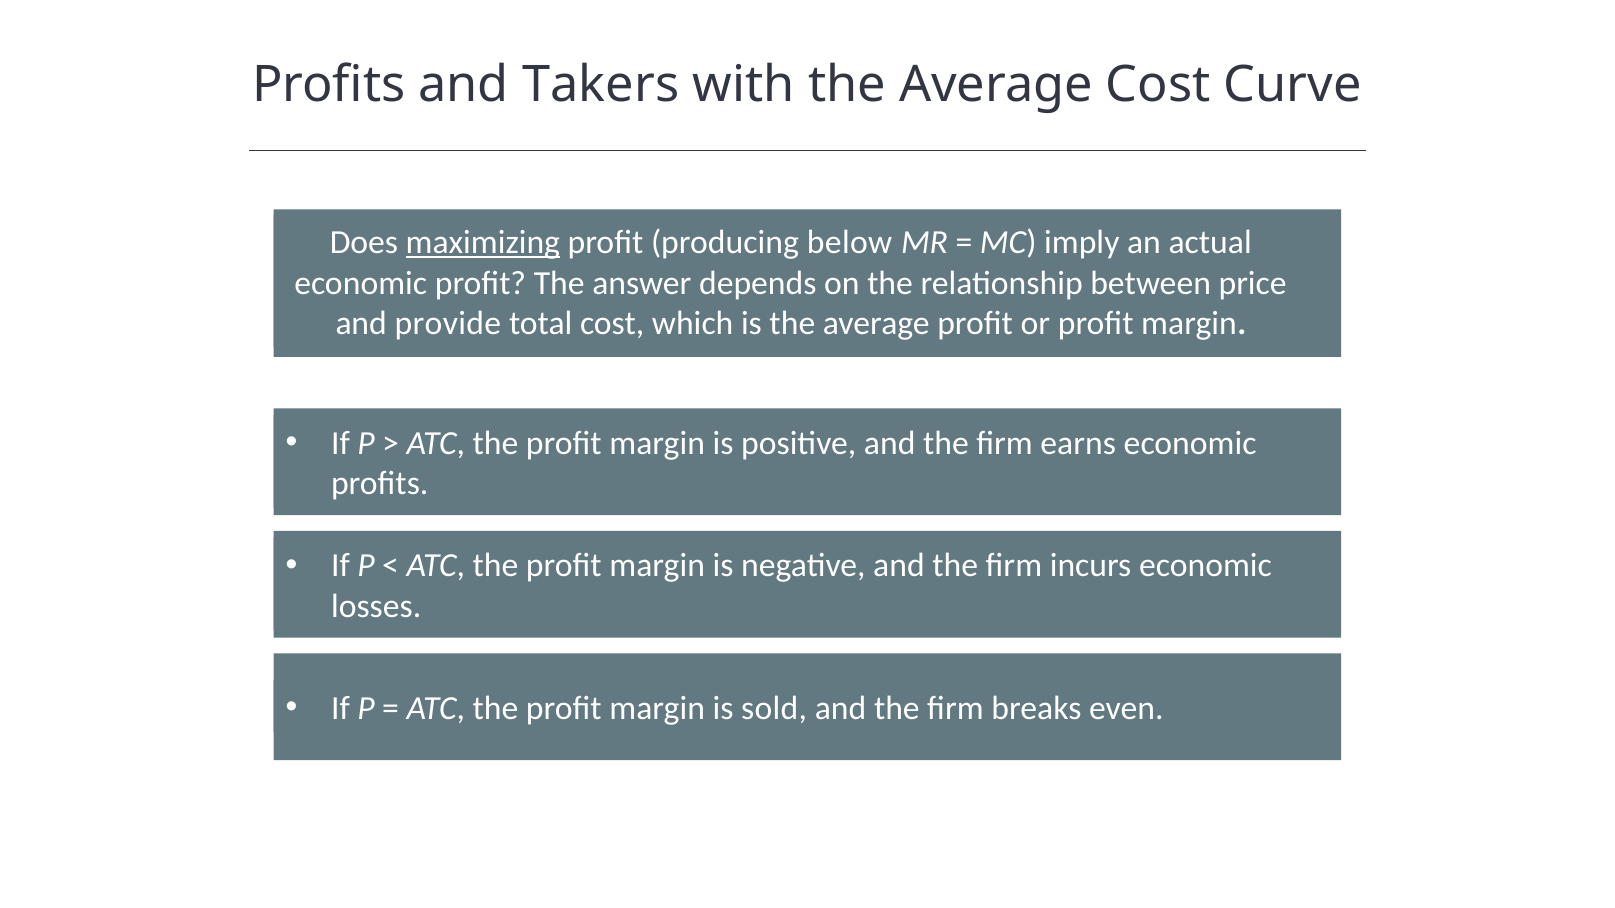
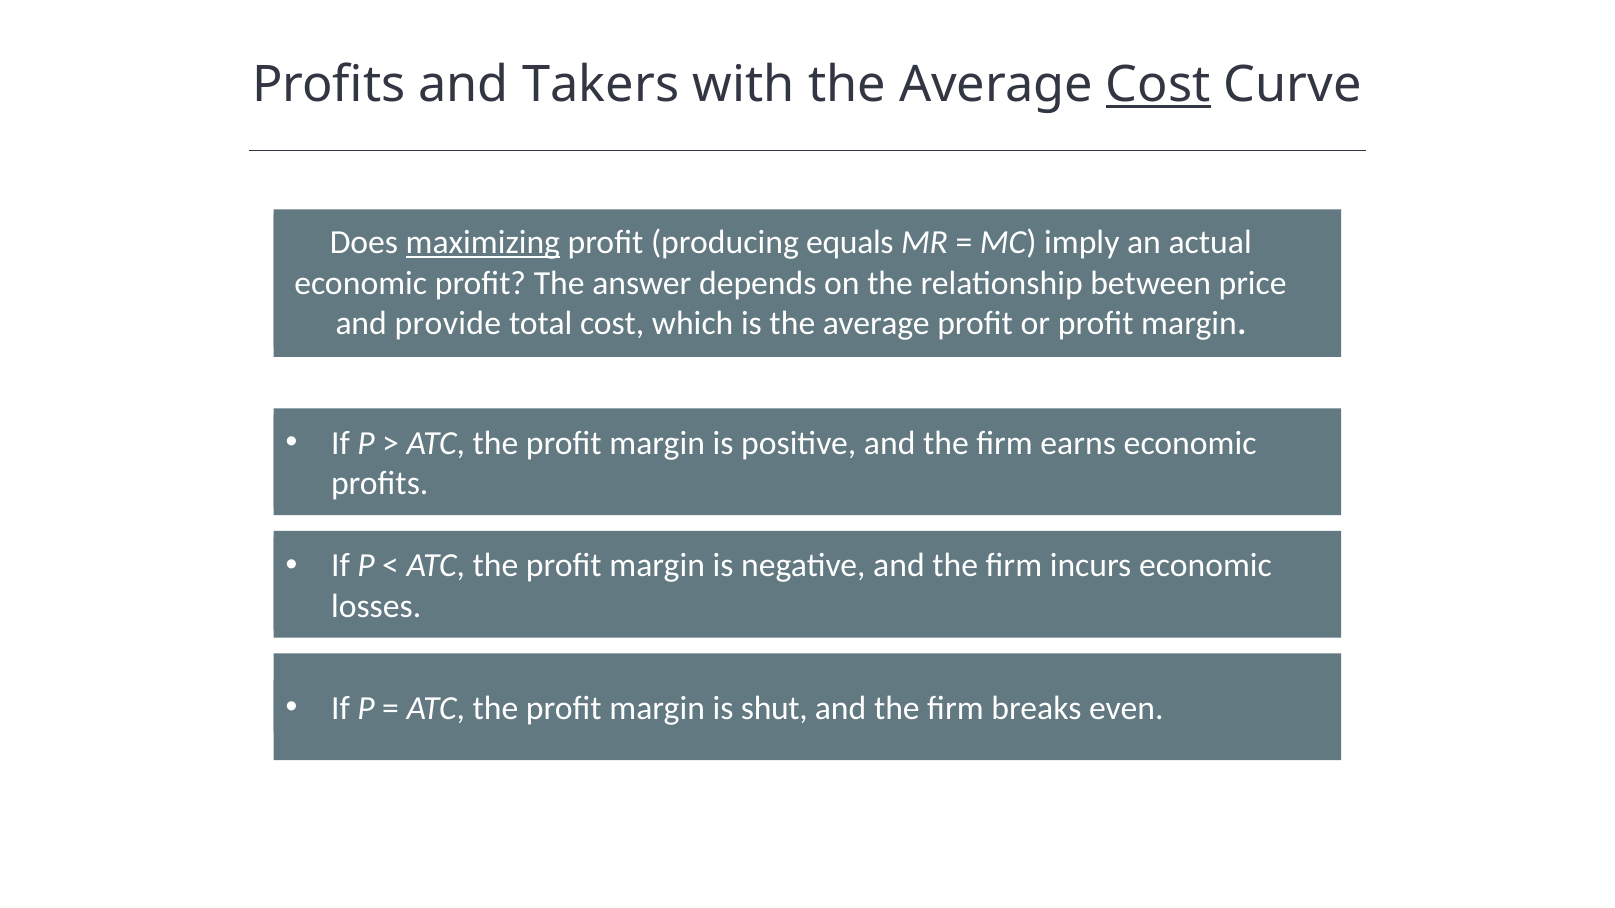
Cost underline: none -> present (1158, 85)
below: below -> equals (850, 243)
sold: sold -> shut (774, 709)
